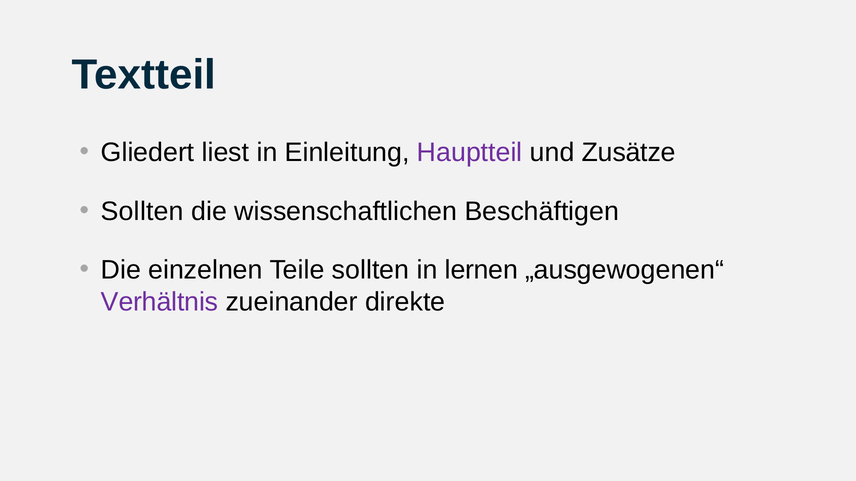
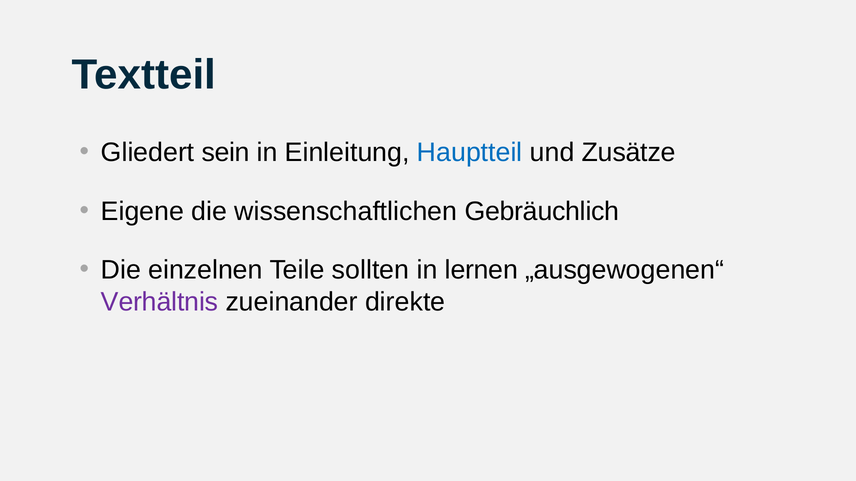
liest: liest -> sein (226, 153)
Hauptteil colour: purple -> blue (470, 153)
Sollten: Sollten -> Eigene (142, 212)
Beschäftigen: Beschäftigen -> Gebräuchlich (542, 212)
